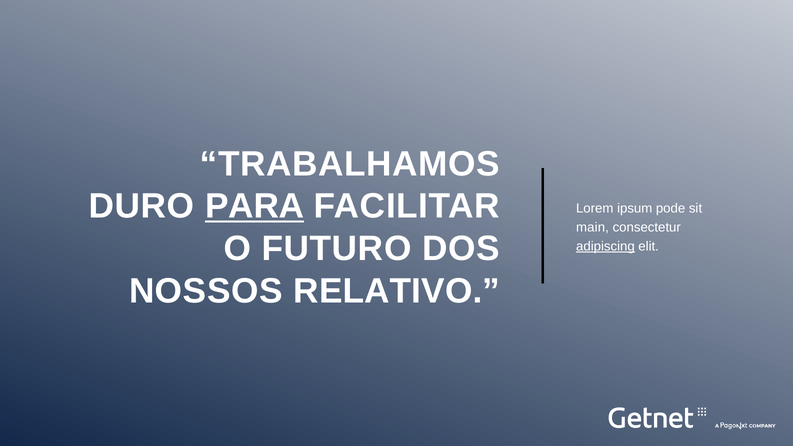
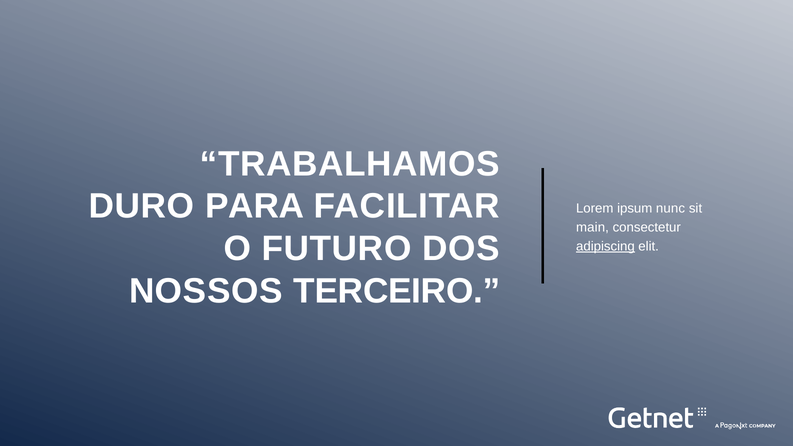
PARA underline: present -> none (255, 206)
pode: pode -> nunc (670, 208)
RELATIVO: RELATIVO -> TERCEIRO (397, 291)
